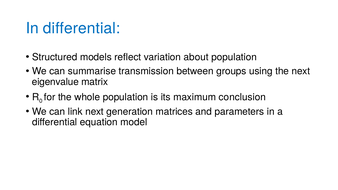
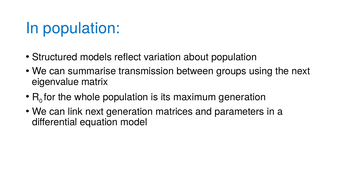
In differential: differential -> population (82, 28)
maximum conclusion: conclusion -> generation (242, 97)
